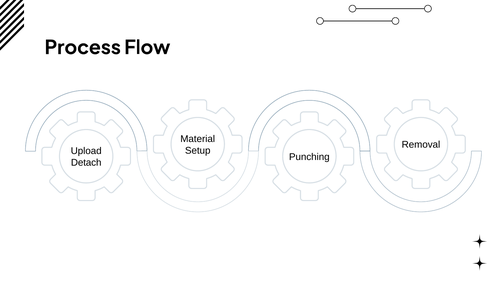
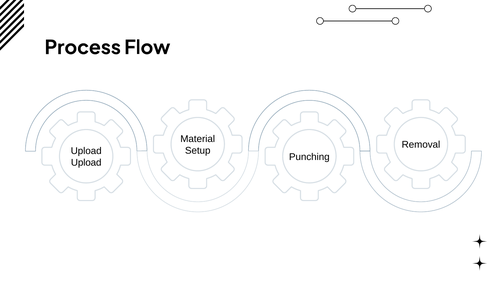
Detach: Detach -> Upload (86, 162)
